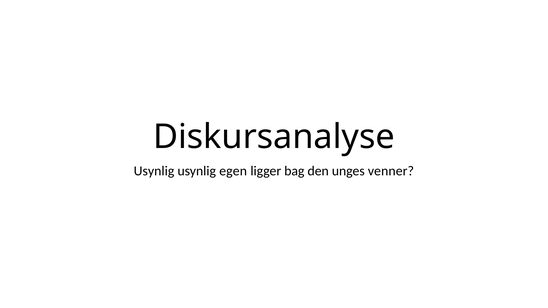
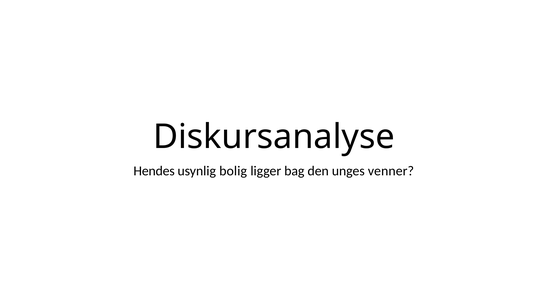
Usynlig: Usynlig -> Hendes (154, 171)
egen: egen -> bolig (233, 171)
